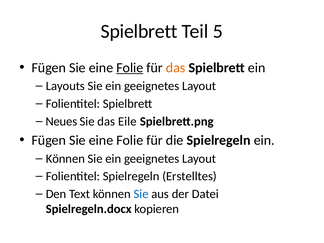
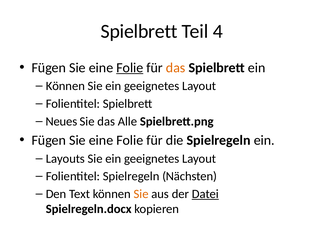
5: 5 -> 4 (218, 31)
Layouts: Layouts -> Können (65, 86)
Eile: Eile -> Alle (127, 121)
Können: Können -> Layouts (65, 159)
Erstelltes: Erstelltes -> Nächsten (190, 176)
Sie colour: blue -> orange (141, 194)
Datei underline: none -> present (205, 194)
